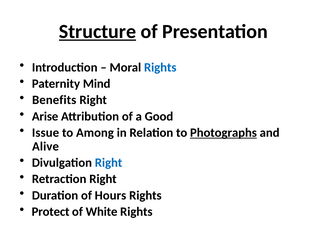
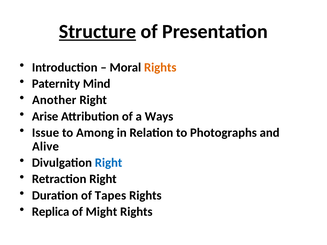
Rights colour: blue -> orange (160, 67)
Benefits: Benefits -> Another (54, 100)
Good: Good -> Ways (159, 116)
Photographs underline: present -> none (223, 133)
Hours: Hours -> Tapes (110, 196)
Protect: Protect -> Replica (51, 212)
White: White -> Might (101, 212)
